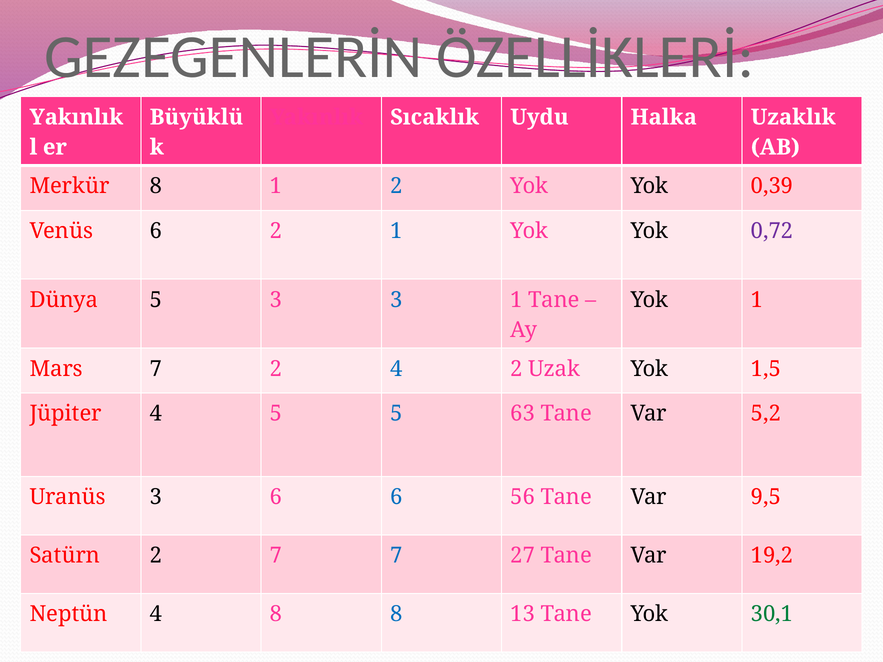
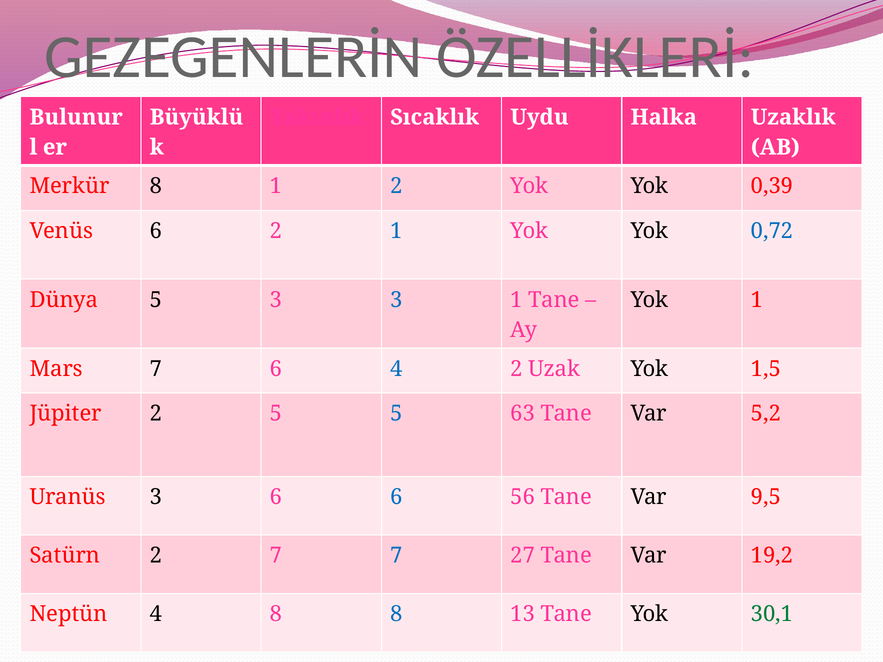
Yakınlık: Yakınlık -> Bulunur (76, 117)
0,72 colour: purple -> blue (772, 231)
7 2: 2 -> 6 (276, 369)
Jüpiter 4: 4 -> 2 (156, 414)
